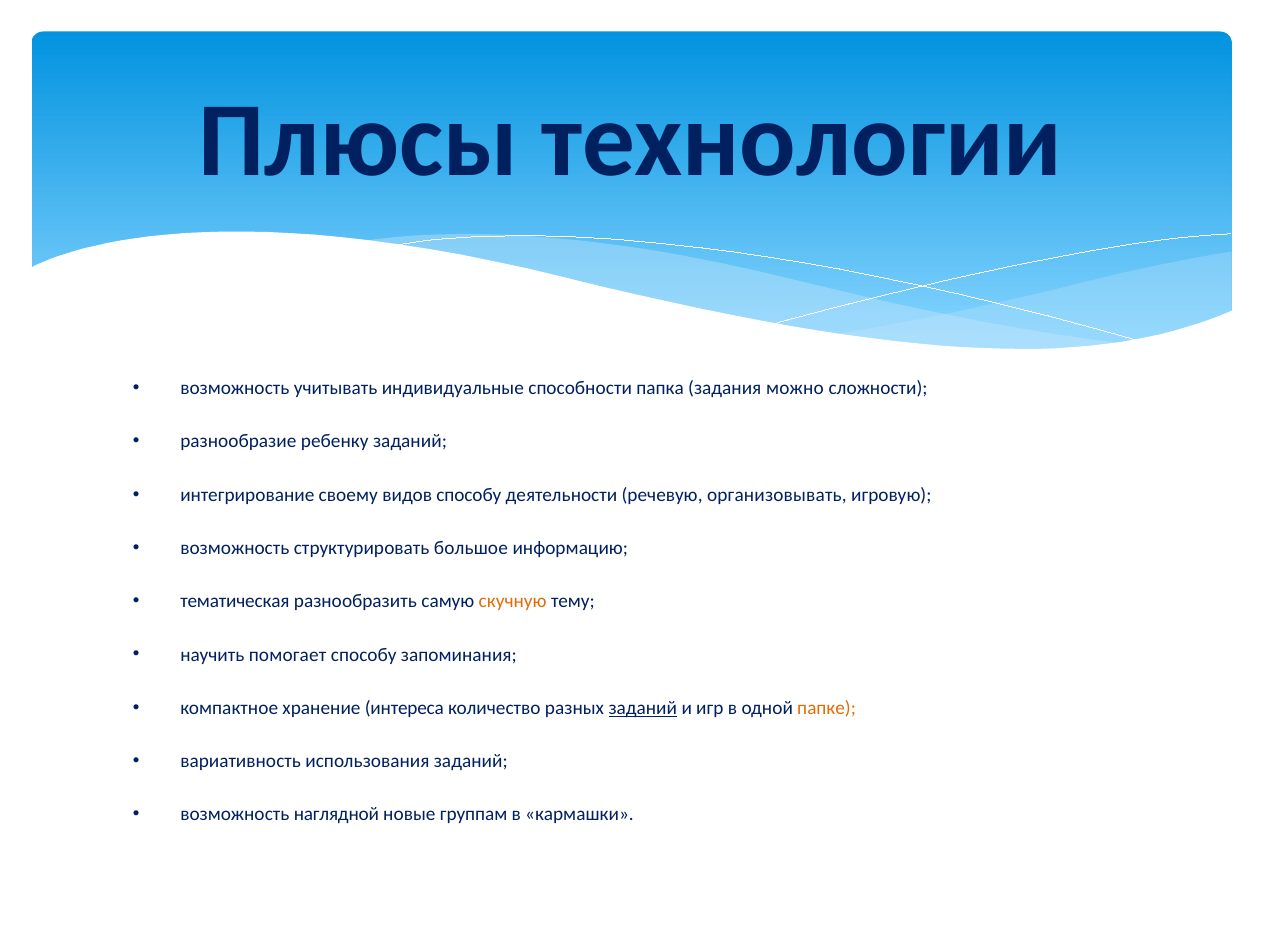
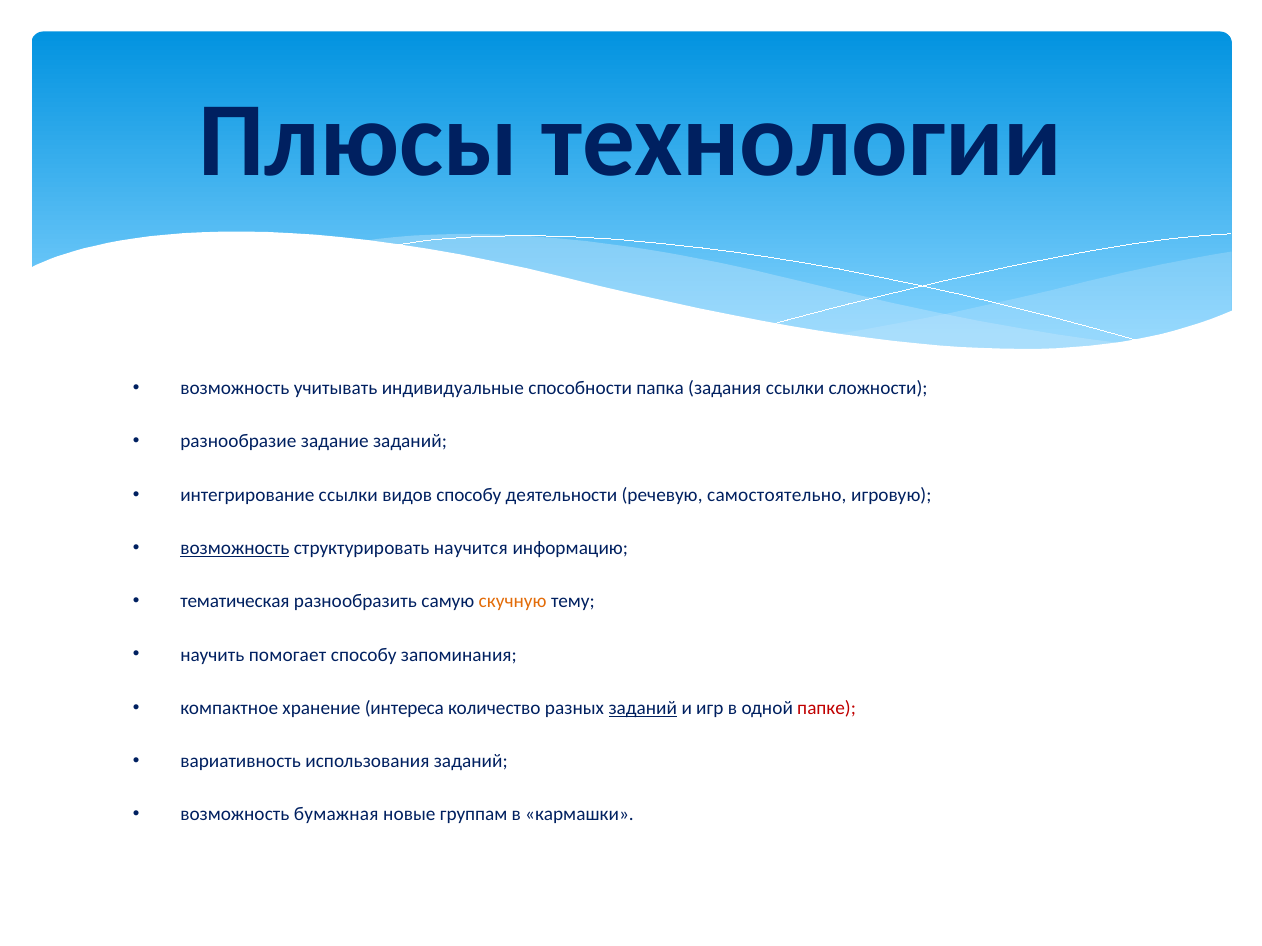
задания можно: можно -> ссылки (795, 388)
ребенку: ребенку -> задание (335, 442)
интегрирование своему: своему -> ссылки (348, 495)
организовывать: организовывать -> самостоятельно (777, 495)
возможность underline: none -> present (235, 548)
большое: большое -> научится (471, 548)
папке colour: orange -> red (827, 708)
наглядной: наглядной -> бумажная (336, 815)
